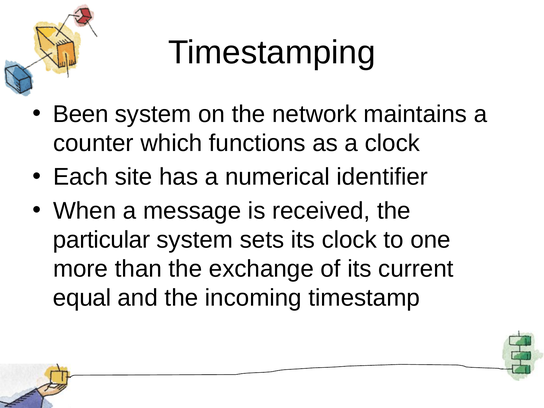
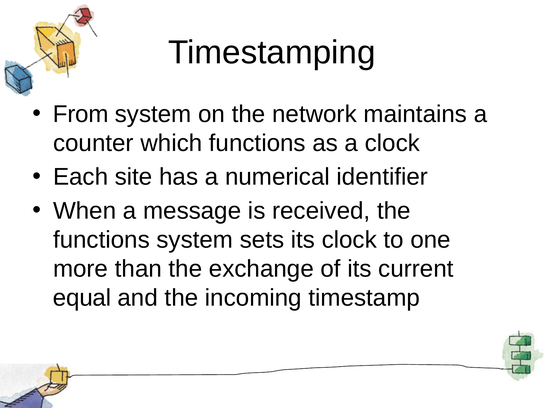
Been: Been -> From (81, 114)
particular: particular -> functions (101, 240)
